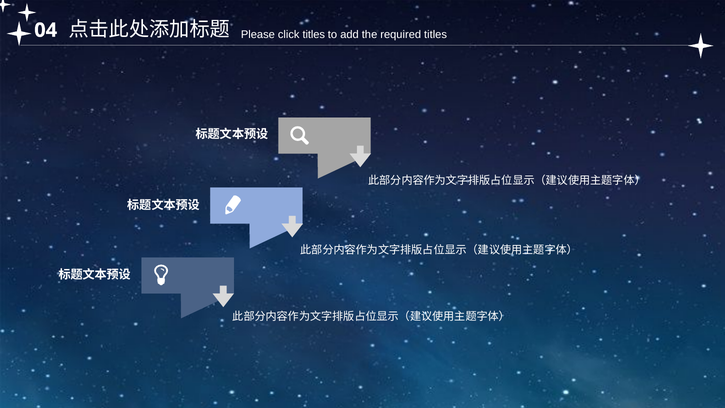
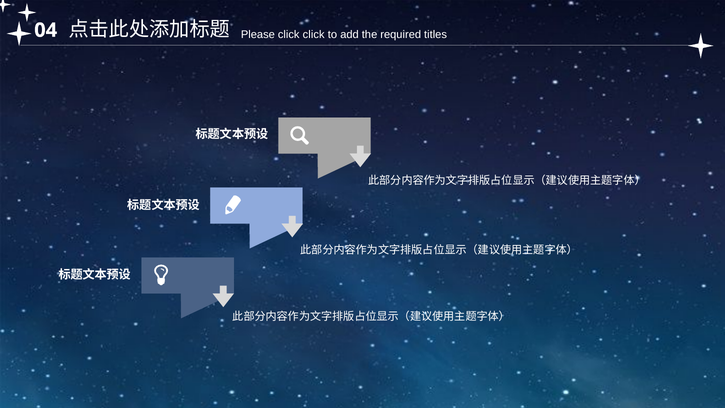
click titles: titles -> click (314, 35)
